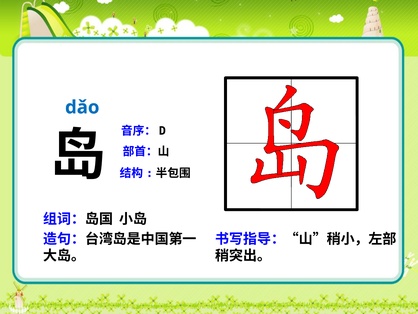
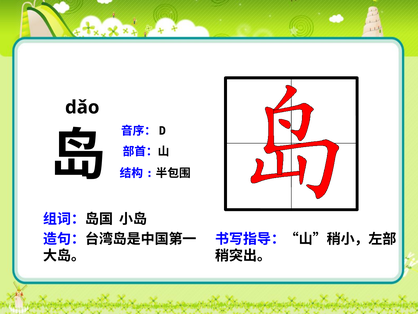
dǎo colour: blue -> black (82, 107)
